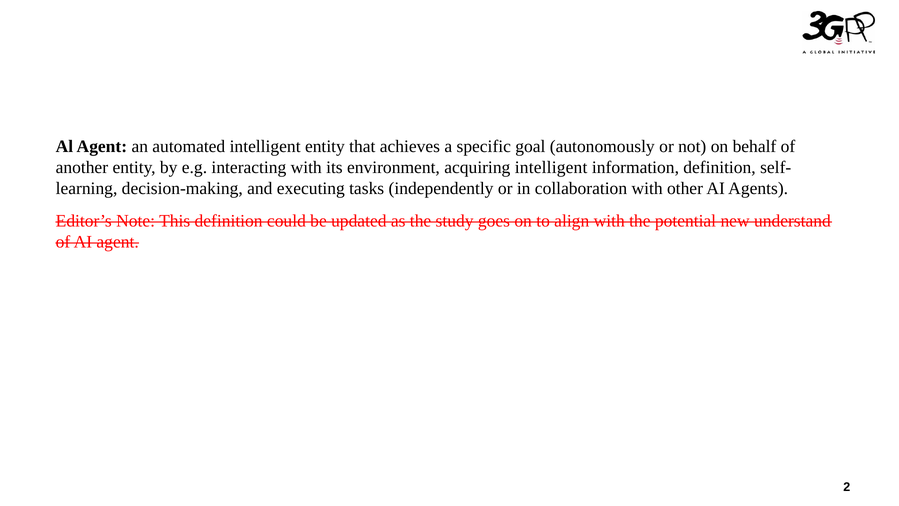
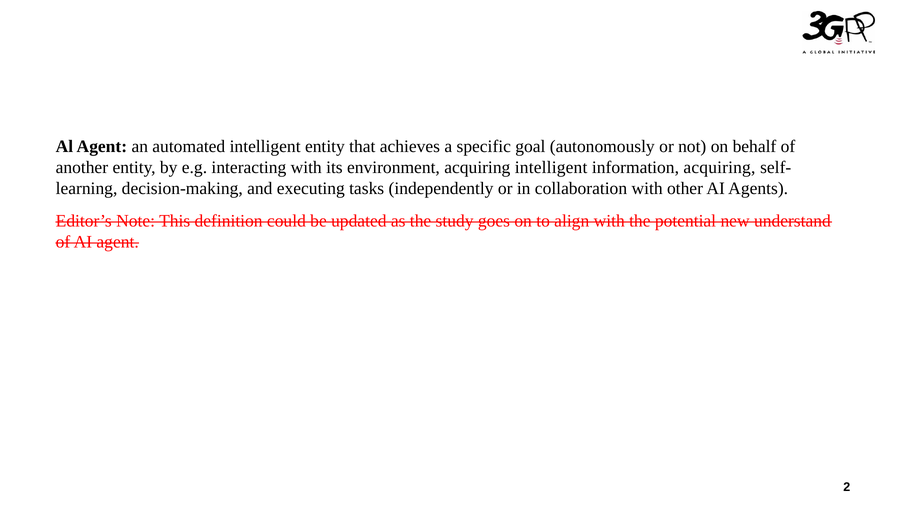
information definition: definition -> acquiring (719, 167)
